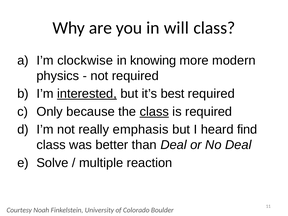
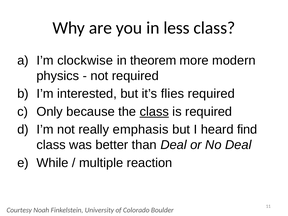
will: will -> less (177, 28)
knowing: knowing -> theorem (153, 60)
interested underline: present -> none (87, 94)
best: best -> flies (172, 94)
Solve: Solve -> While (52, 163)
